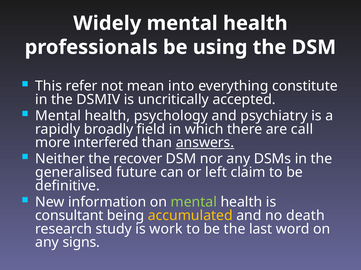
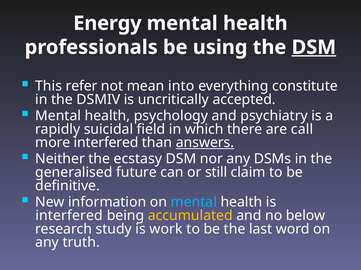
Widely: Widely -> Energy (107, 23)
DSM underline: none -> present (314, 47)
broadly: broadly -> suicidal (108, 130)
recover: recover -> ecstasy (138, 159)
left: left -> still (216, 173)
mental colour: light green -> light blue (194, 203)
consultant: consultant -> interfered (69, 216)
death: death -> below (306, 216)
signs: signs -> truth (81, 243)
